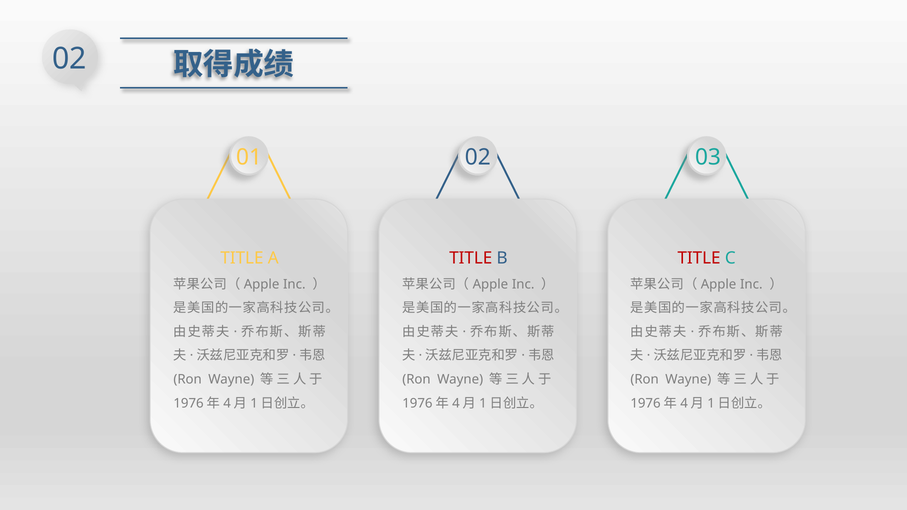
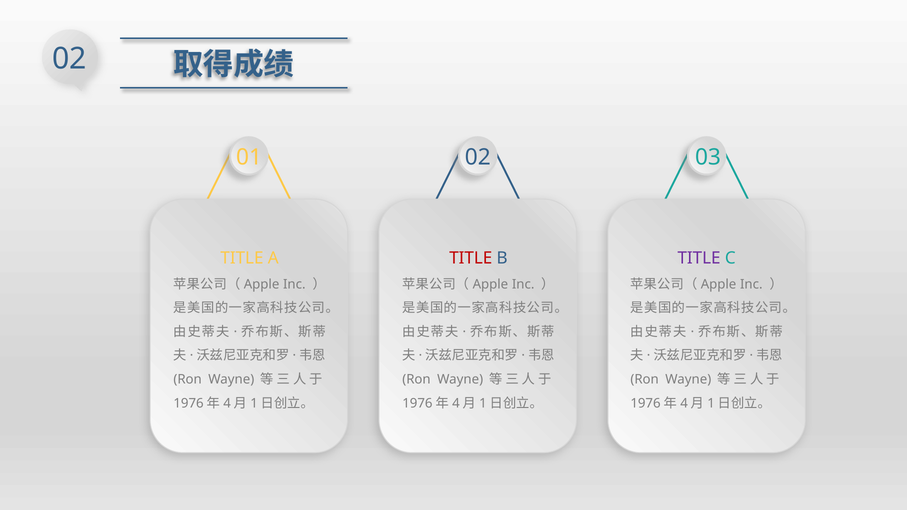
TITLE colour: red -> purple (699, 258)
